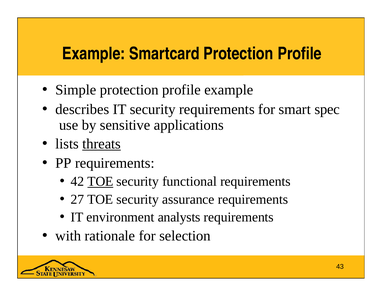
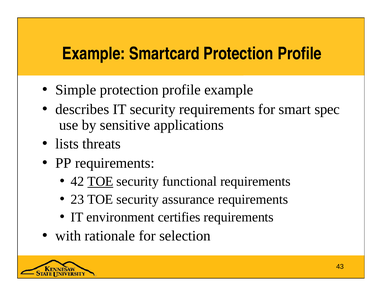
threats underline: present -> none (102, 144)
27: 27 -> 23 (77, 199)
analysts: analysts -> certifies (179, 217)
